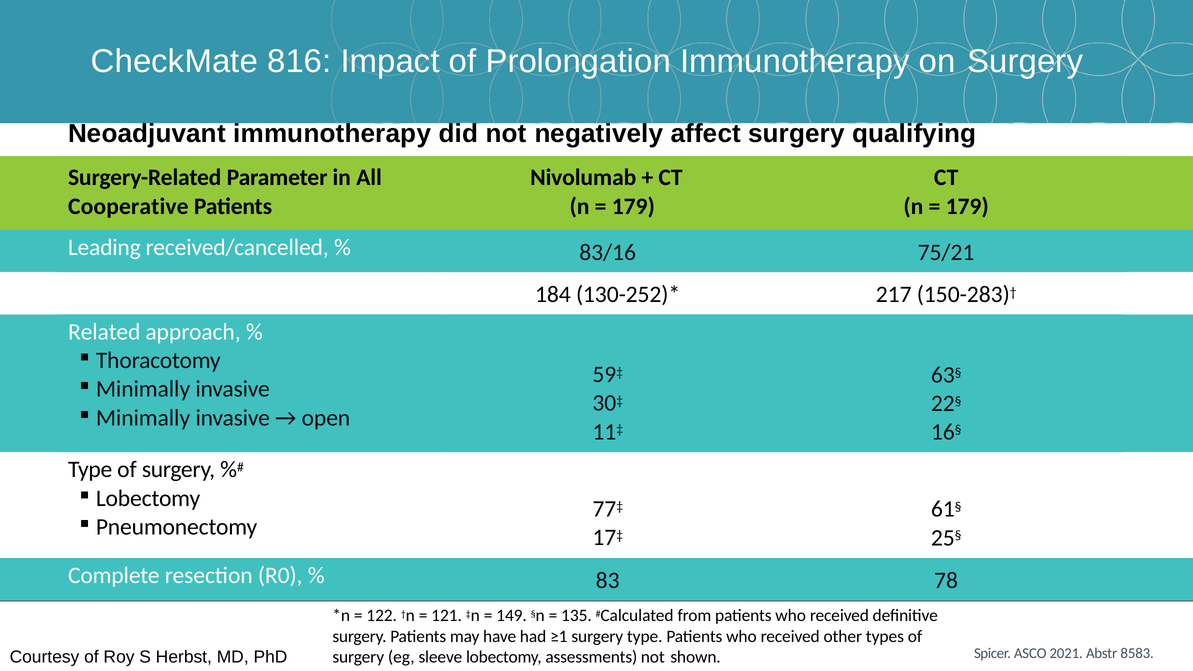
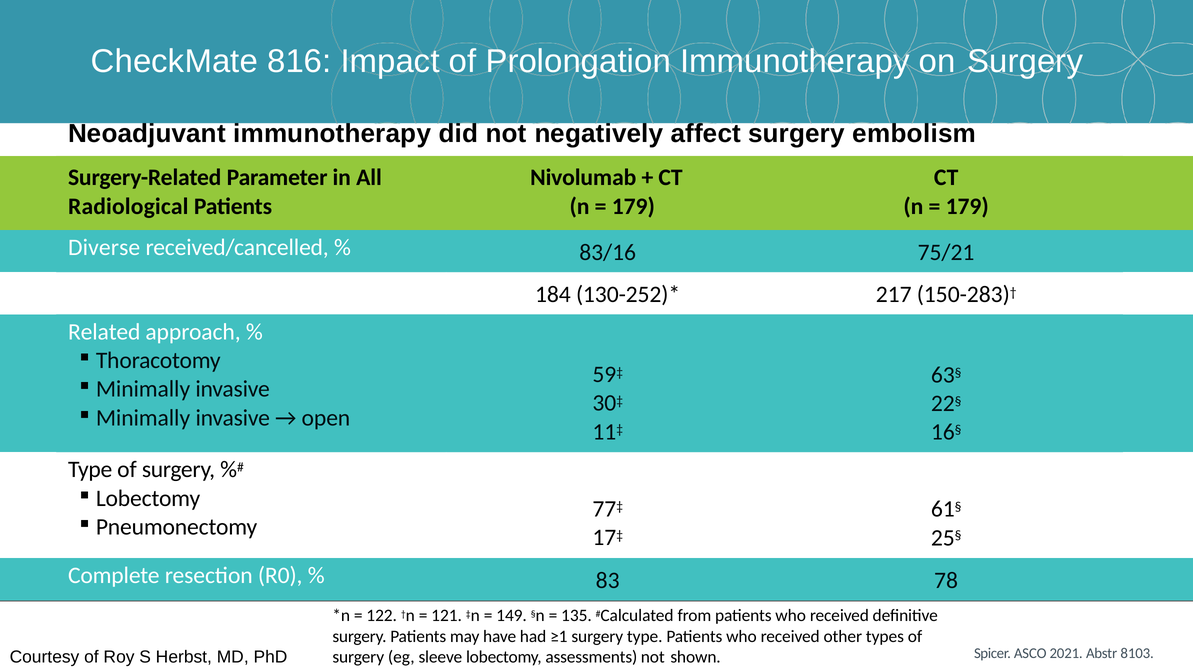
qualifying: qualifying -> embolism (914, 134)
Cooperative: Cooperative -> Radiological (128, 206)
Leading: Leading -> Diverse (104, 248)
8583: 8583 -> 8103 (1137, 653)
